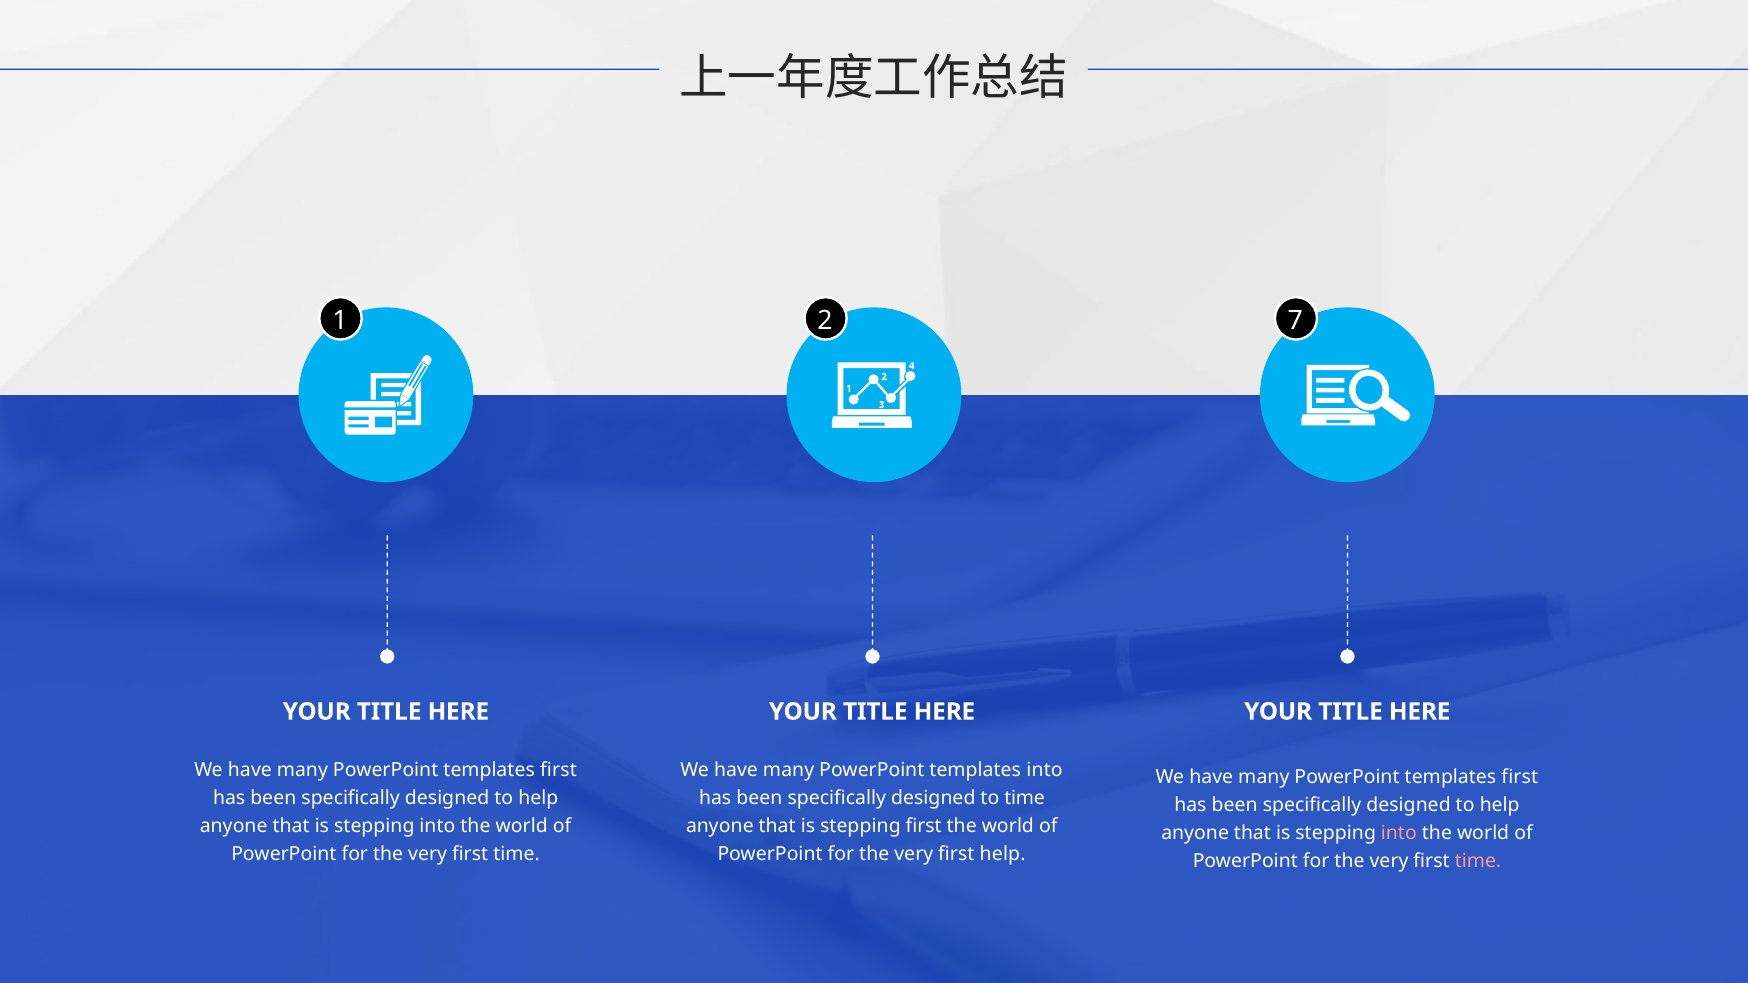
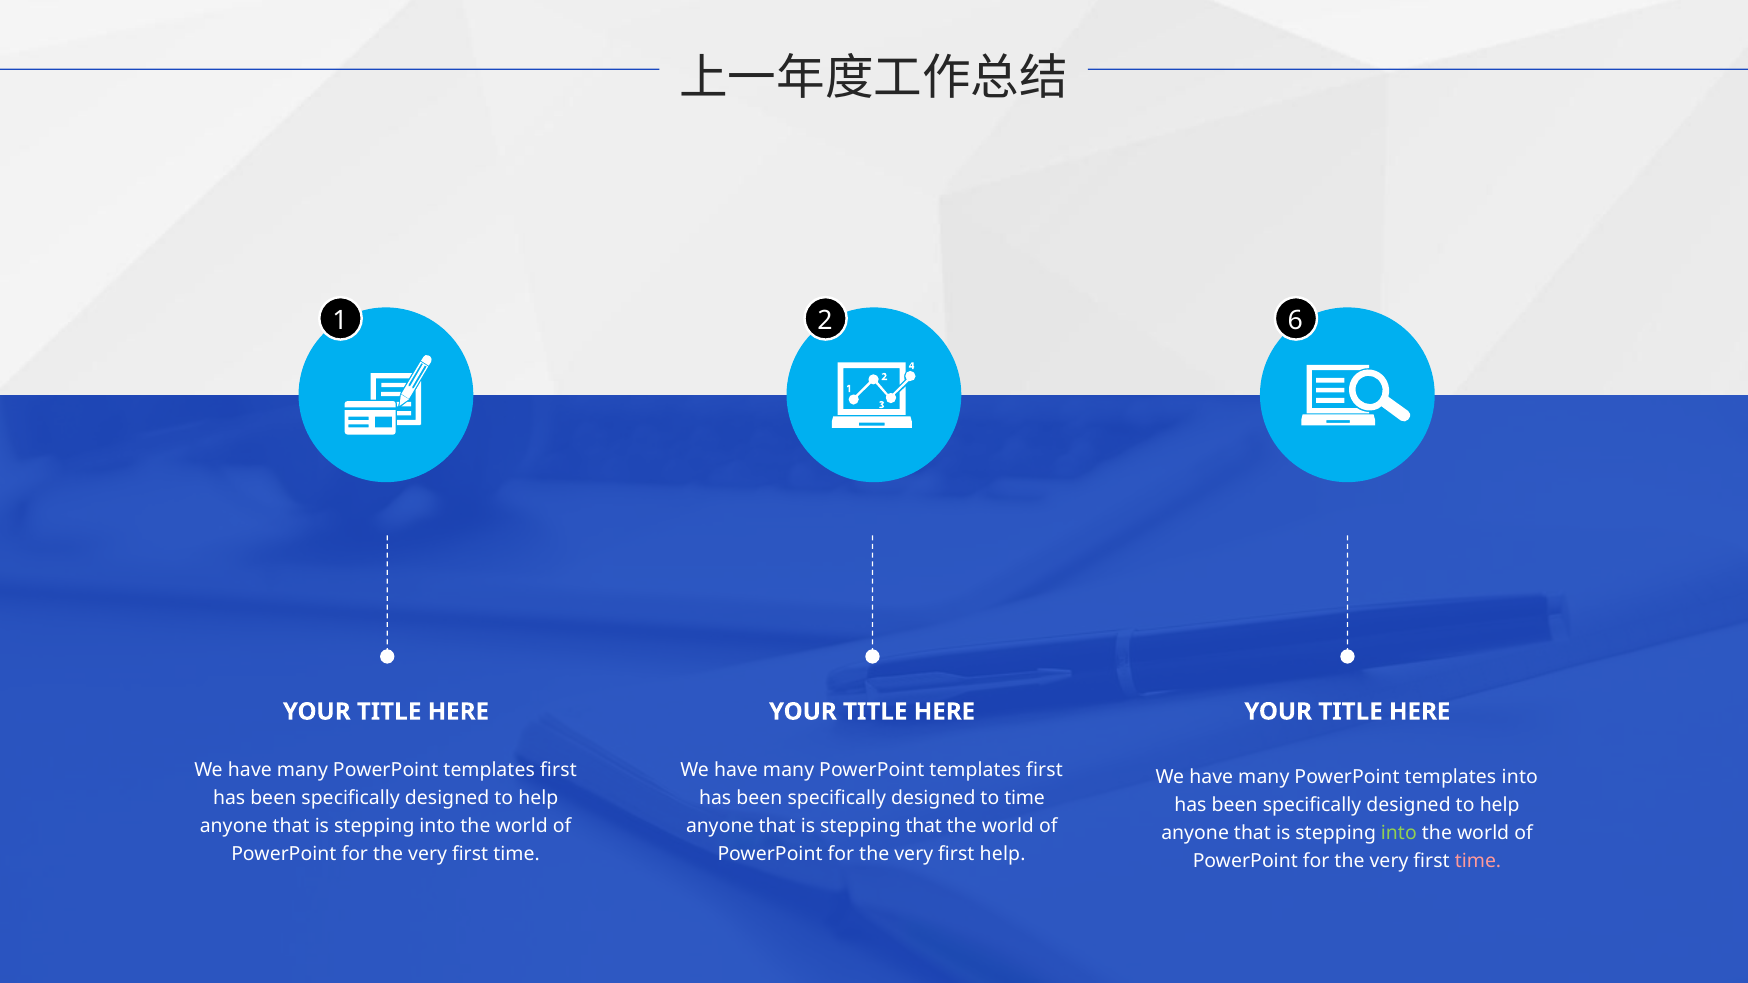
7: 7 -> 6 (1295, 321)
into: into -> first (1045, 770)
first: first -> into (1520, 777)
stepping first: first -> that (924, 826)
into colour: pink -> light green (1399, 833)
